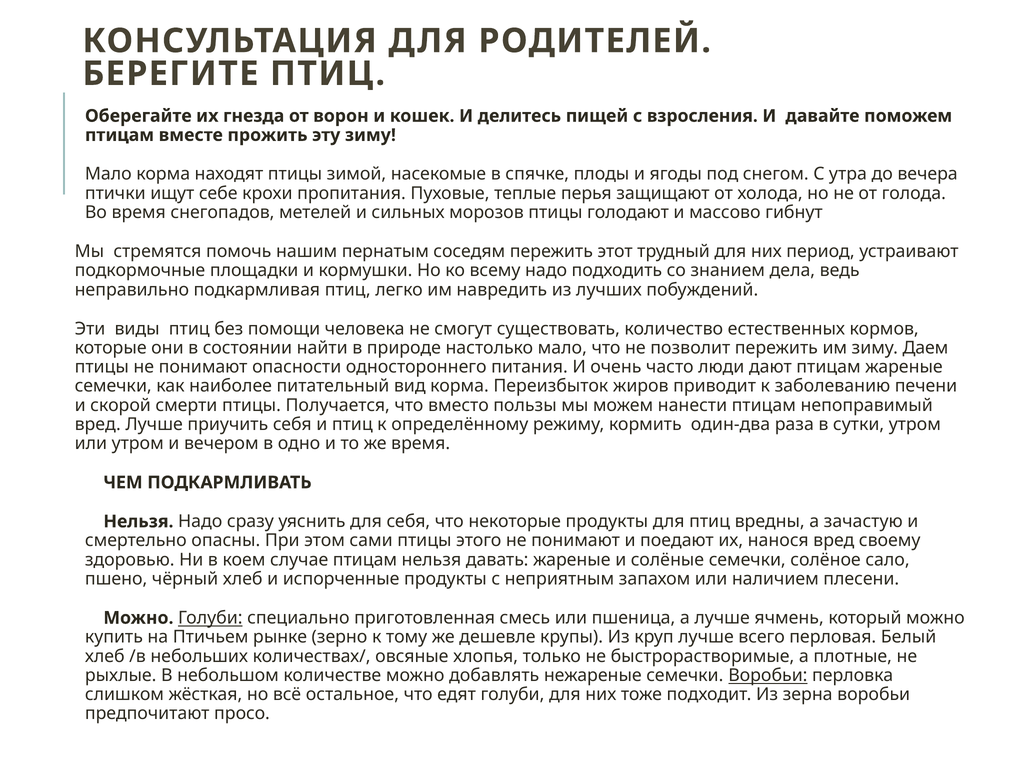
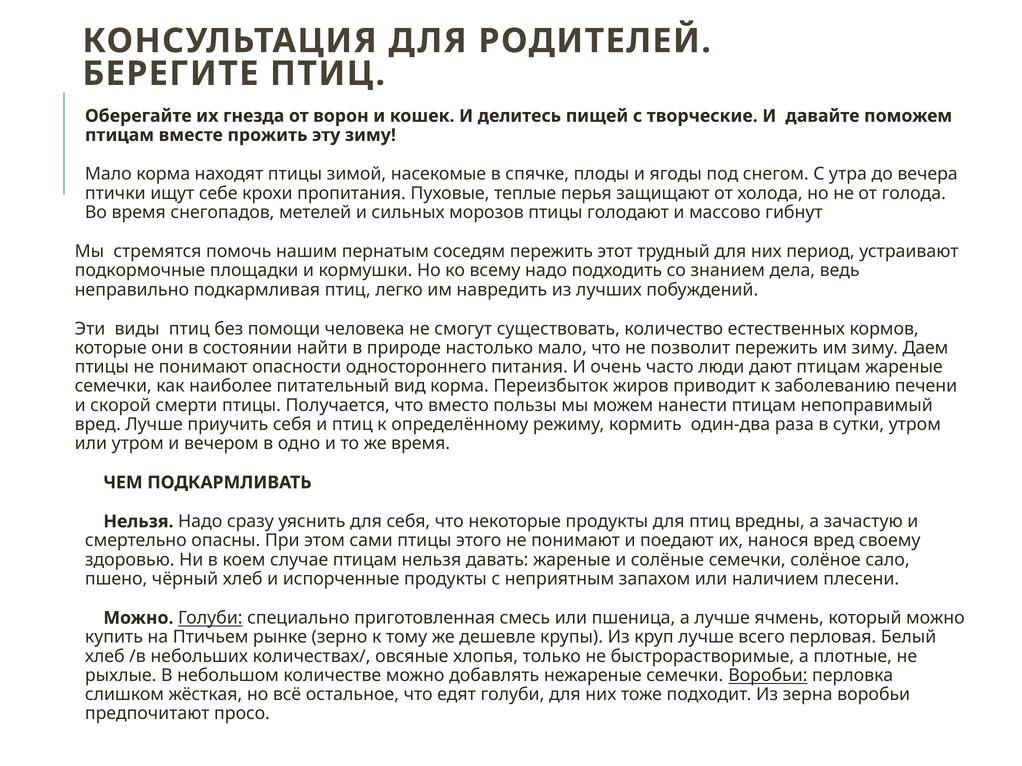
взросления: взросления -> творческие (702, 116)
